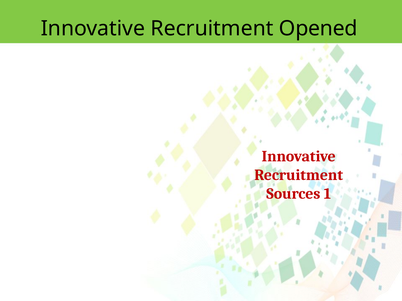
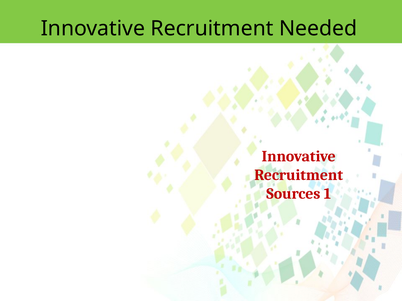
Opened: Opened -> Needed (318, 29)
